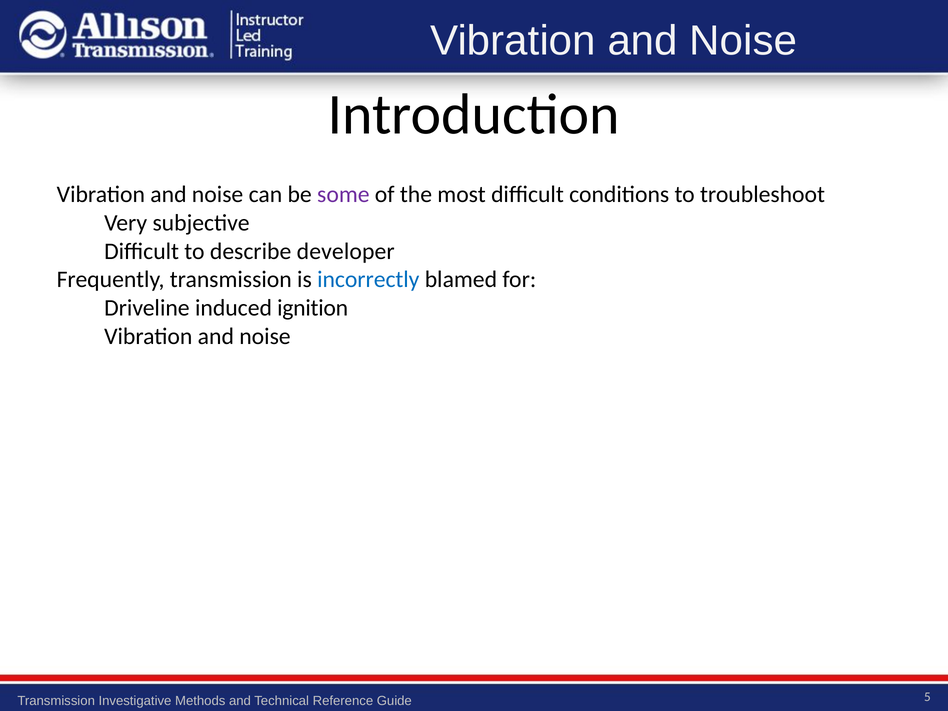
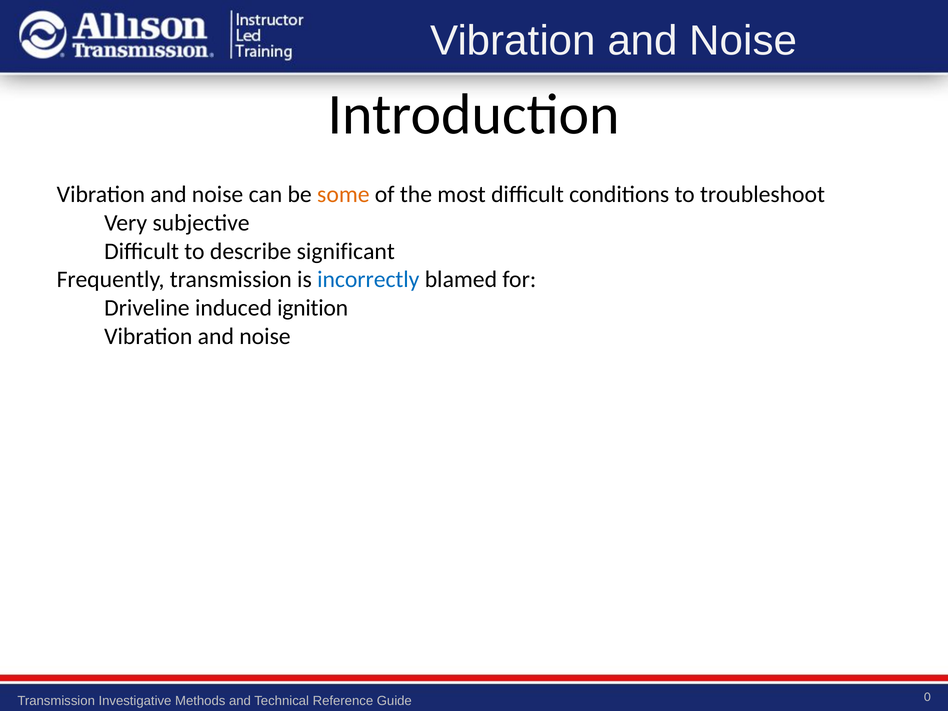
some colour: purple -> orange (343, 194)
developer: developer -> significant (346, 251)
5: 5 -> 0 (927, 697)
